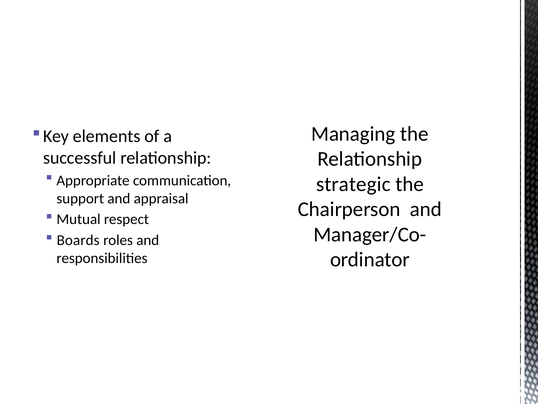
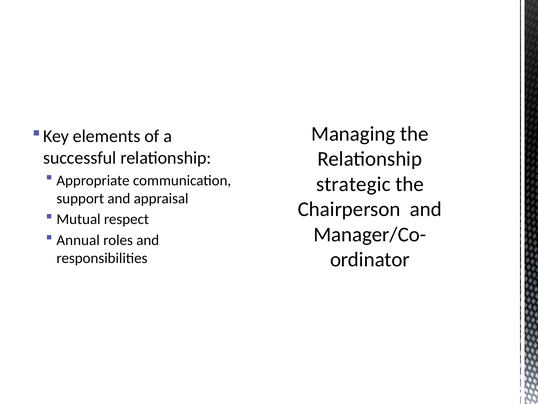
Boards: Boards -> Annual (78, 240)
